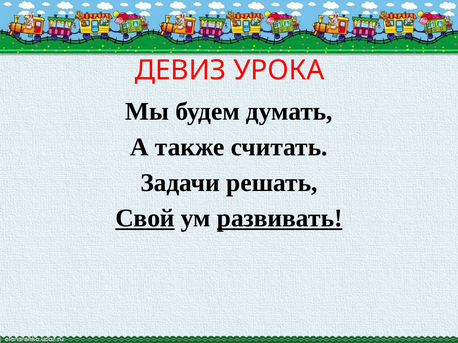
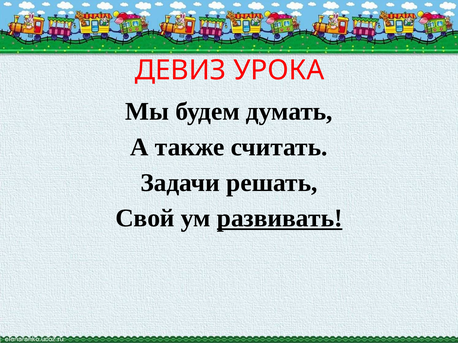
Свой underline: present -> none (145, 219)
